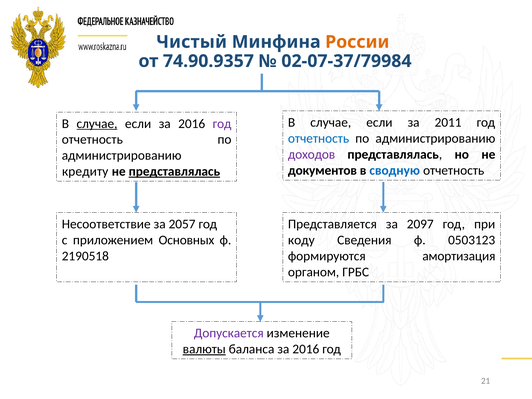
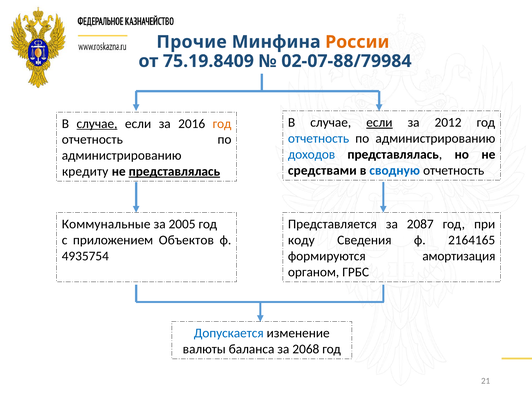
Чистый: Чистый -> Прочие (192, 42)
74.90.9357: 74.90.9357 -> 75.19.8409 (208, 61)
02-07-37/79984: 02-07-37/79984 -> 02-07-88/79984 (346, 61)
если underline: none -> present (379, 122)
2011: 2011 -> 2012 (448, 122)
год colour: purple -> orange (222, 124)
доходов colour: purple -> blue (312, 154)
документов: документов -> средствами (322, 170)
Несоответствие: Несоответствие -> Коммунальные (106, 224)
2057: 2057 -> 2005 (182, 224)
2097: 2097 -> 2087 (420, 224)
Основных: Основных -> Объектов (186, 240)
0503123: 0503123 -> 2164165 (472, 240)
2190518: 2190518 -> 4935754 (85, 256)
Допускается colour: purple -> blue (229, 333)
валюты underline: present -> none (204, 349)
баланса за 2016: 2016 -> 2068 (306, 349)
